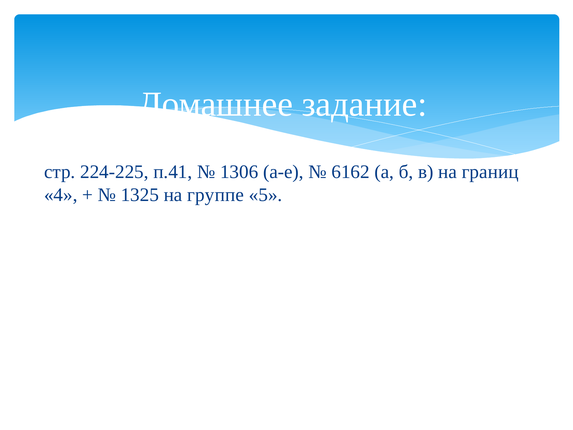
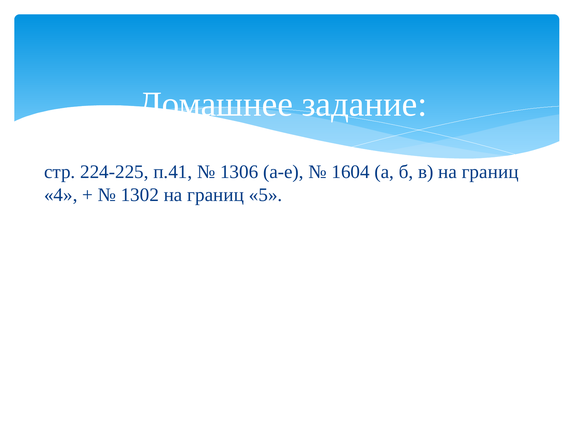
6162: 6162 -> 1604 (351, 172)
1325: 1325 -> 1302 (140, 195)
группе: группе -> границ (216, 195)
